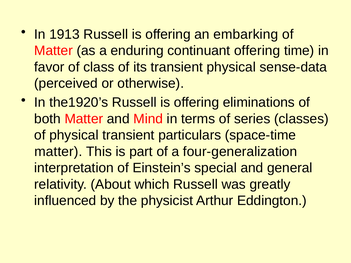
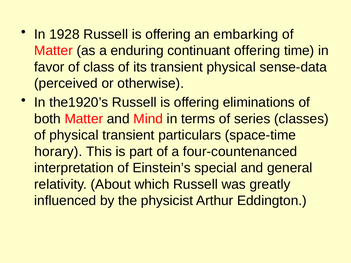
1913: 1913 -> 1928 (64, 34)
matter: matter -> horary (58, 152)
four-generalization: four-generalization -> four-countenanced (240, 152)
